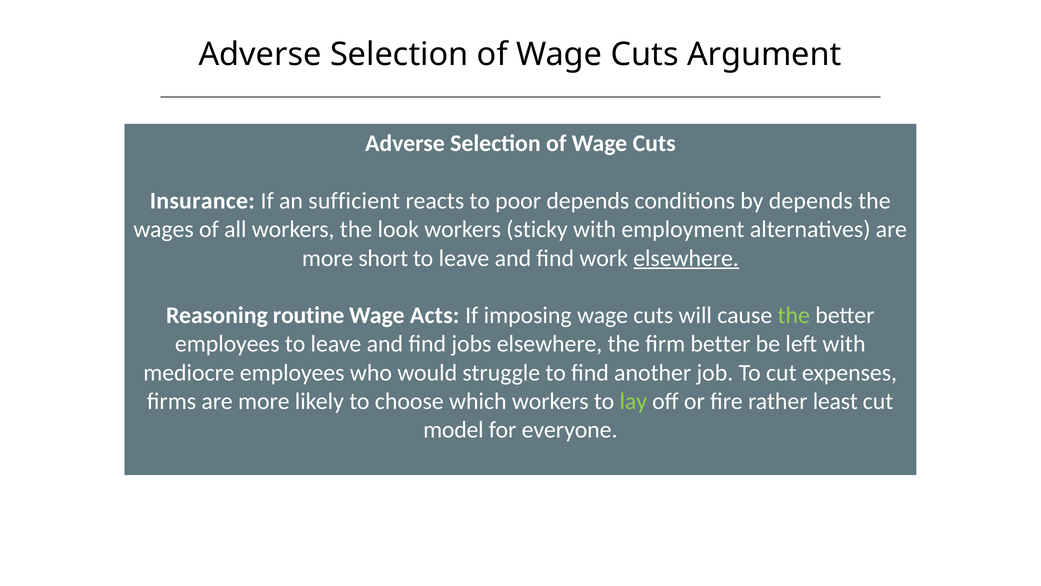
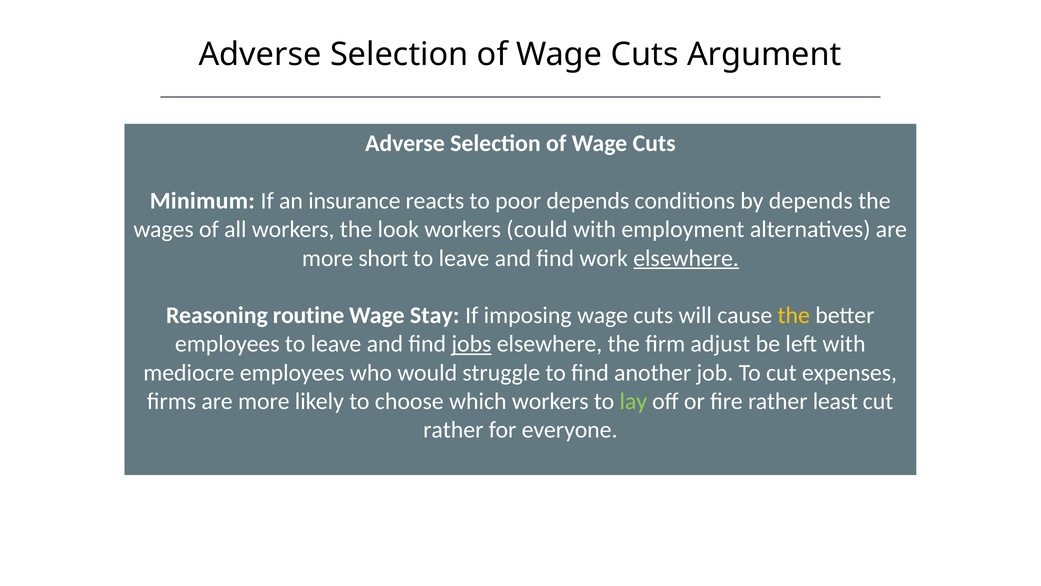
Insurance: Insurance -> Minimum (202, 201)
sufficient: sufficient -> insurance (354, 201)
sticky: sticky -> could (537, 229)
Acts: Acts -> Stay (435, 315)
the colour: light green -> yellow (794, 315)
jobs underline: none -> present (471, 344)
firm better: better -> adjust (720, 344)
model: model -> rather (453, 430)
